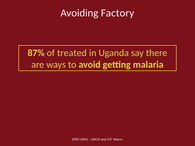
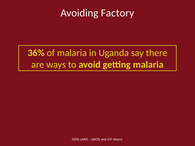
87%: 87% -> 36% (36, 53)
of treated: treated -> malaria (72, 53)
